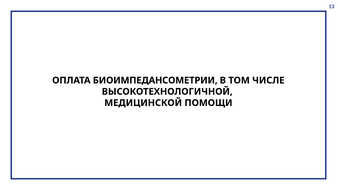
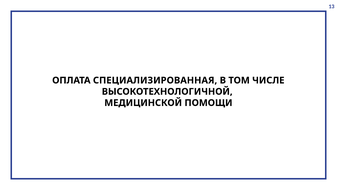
БИОИМПЕДАНСОМЕТРИИ: БИОИМПЕДАНСОМЕТРИИ -> СПЕЦИАЛИЗИРОВАННАЯ (155, 80)
